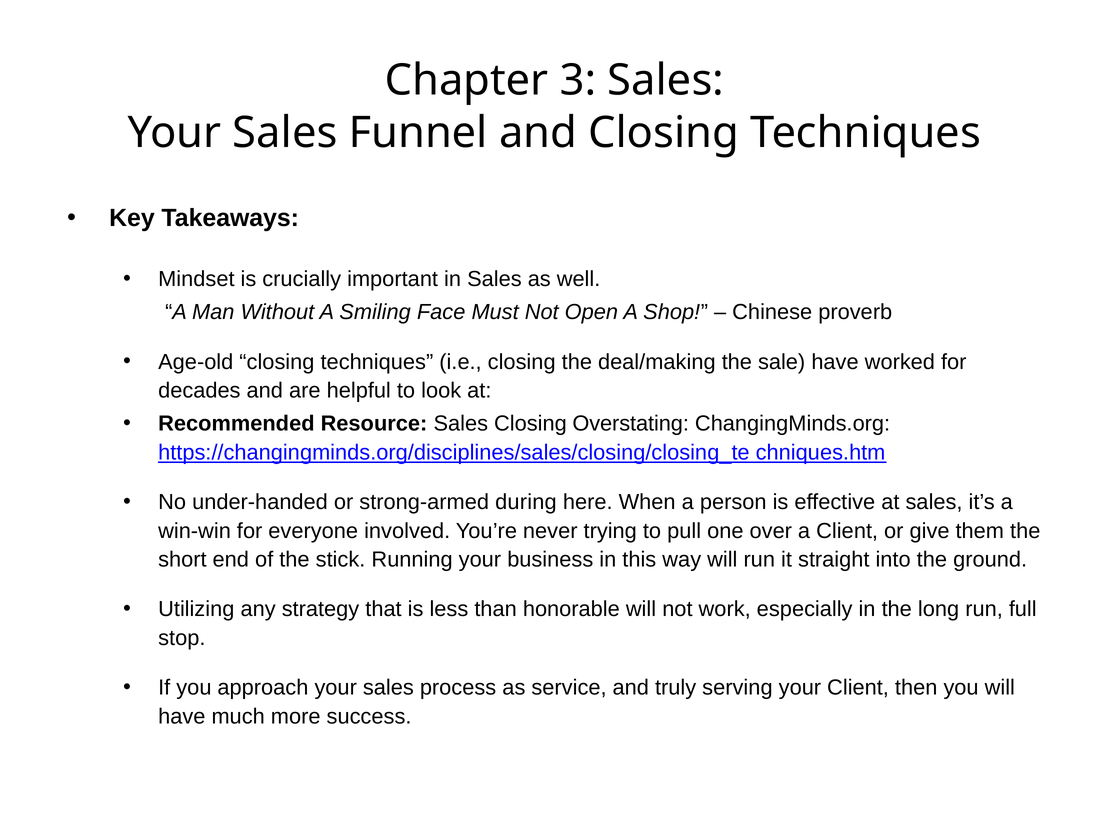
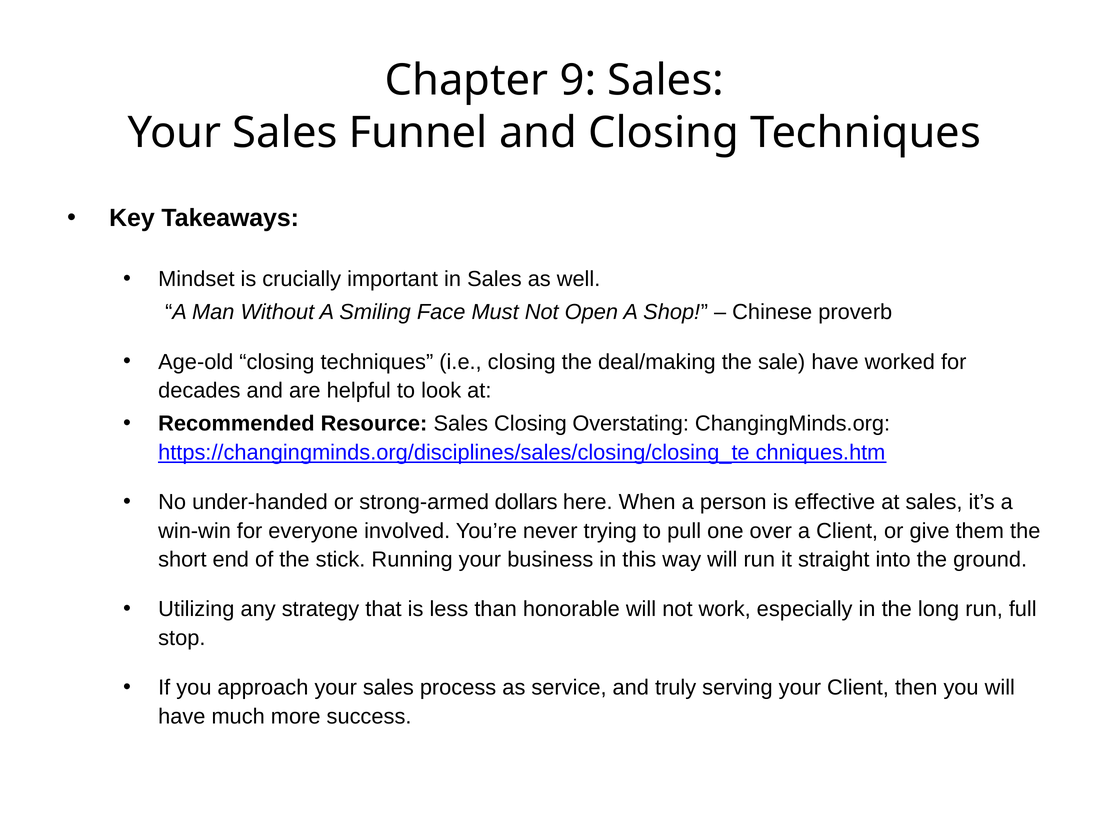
3: 3 -> 9 (578, 81)
during: during -> dollars (526, 502)
